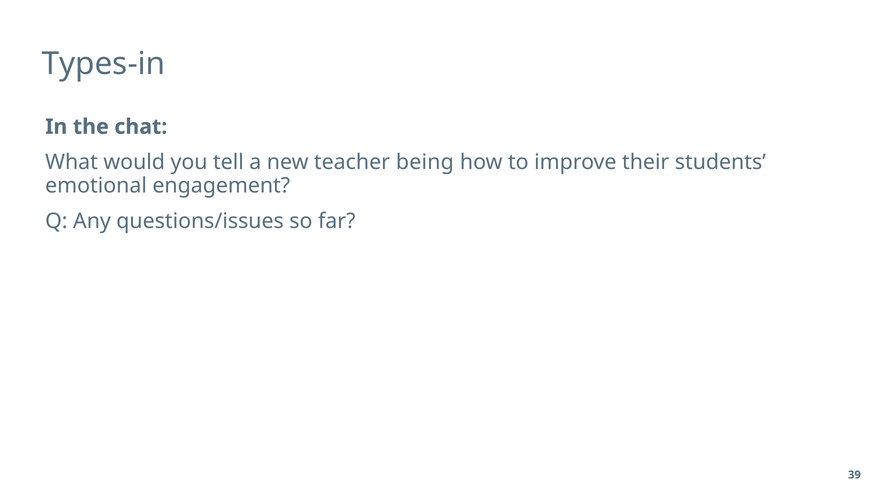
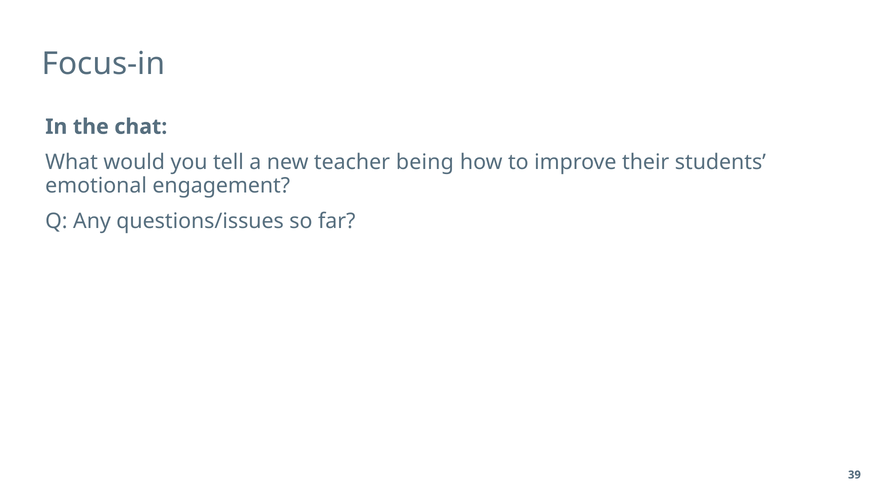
Types-in: Types-in -> Focus-in (104, 64)
